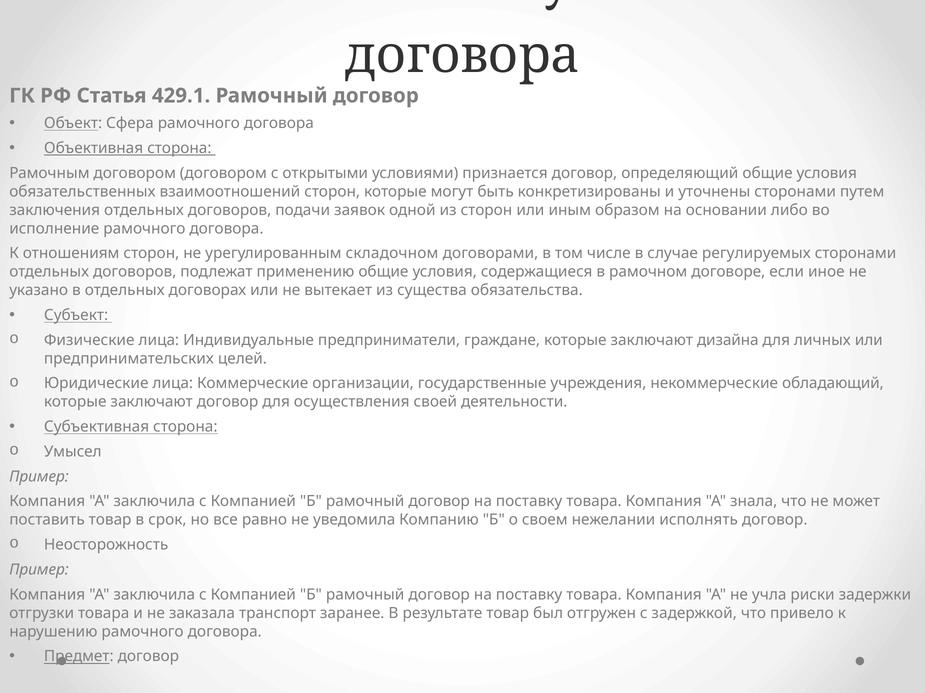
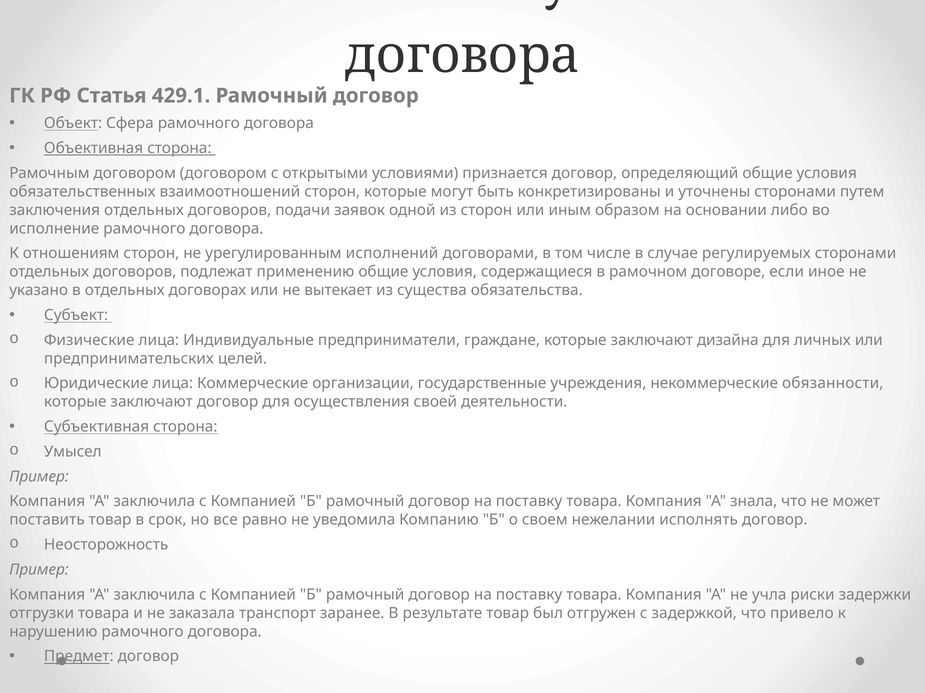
складочном: складочном -> исполнений (392, 254)
обладающий: обладающий -> обязанности (833, 384)
